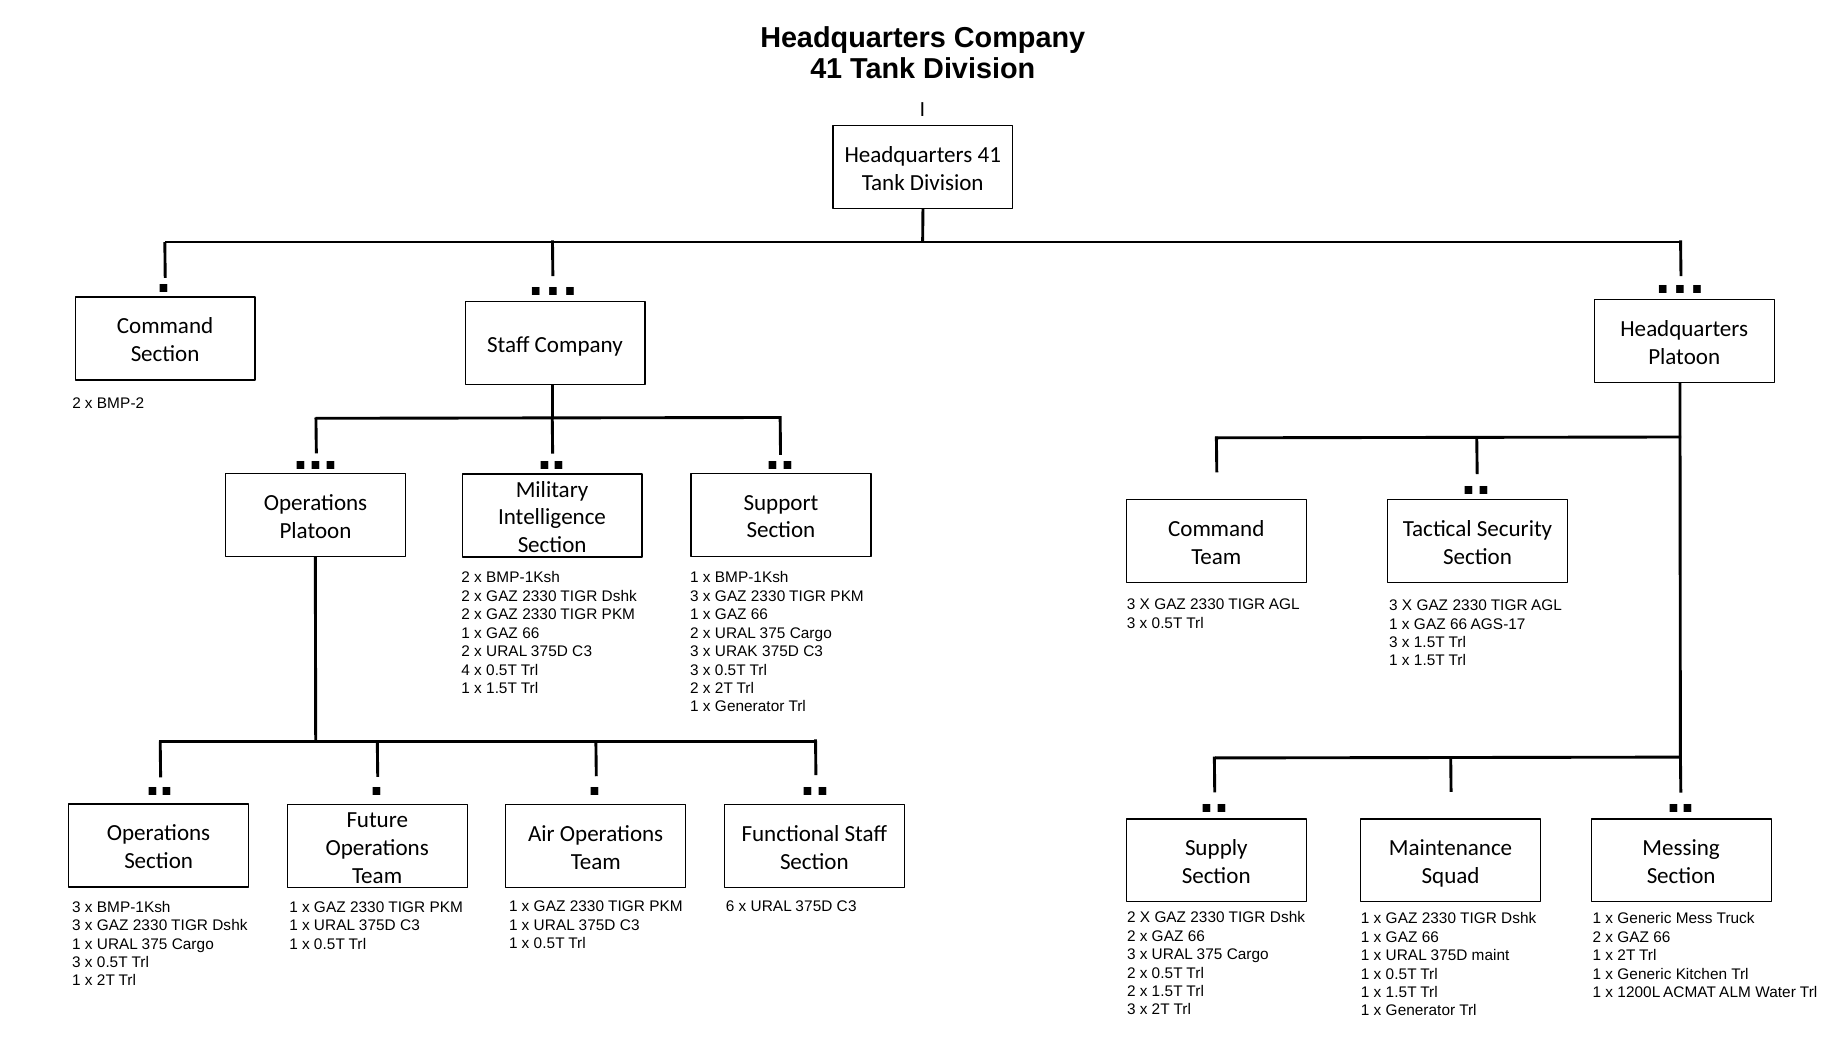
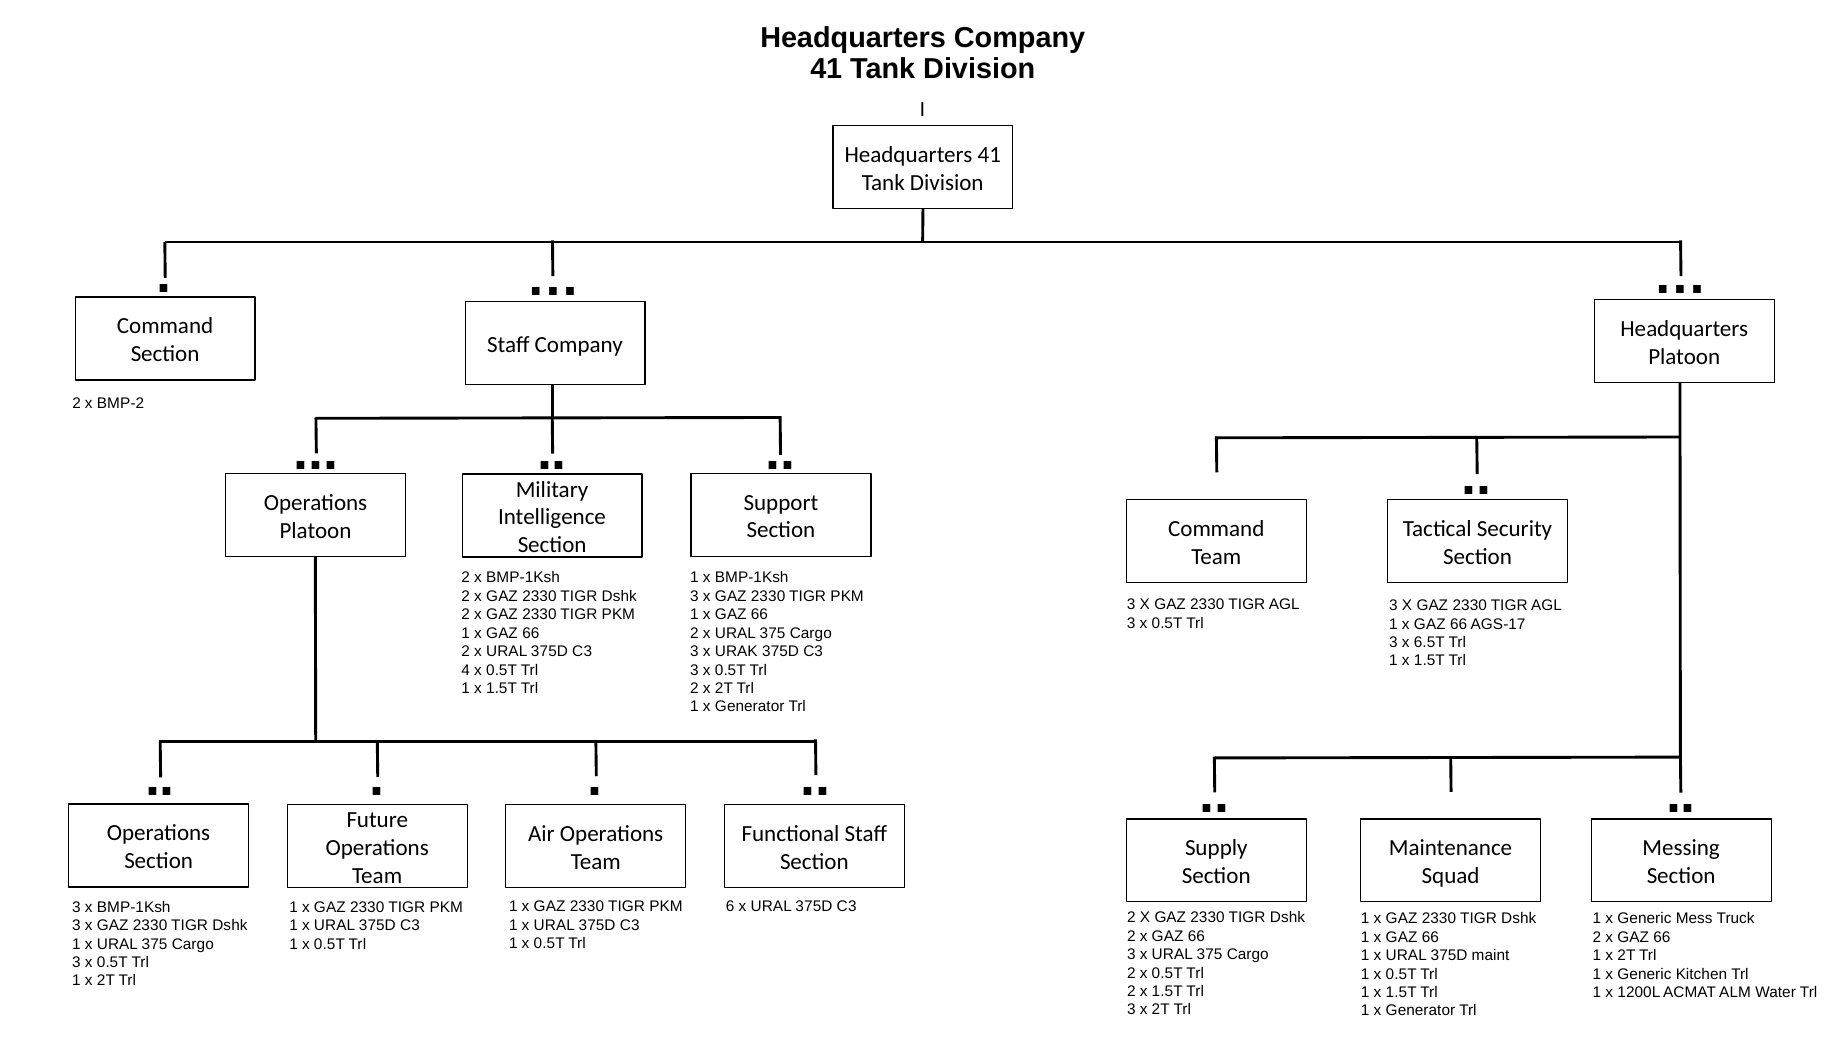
3 x 1.5T: 1.5T -> 6.5T (1429, 643)
